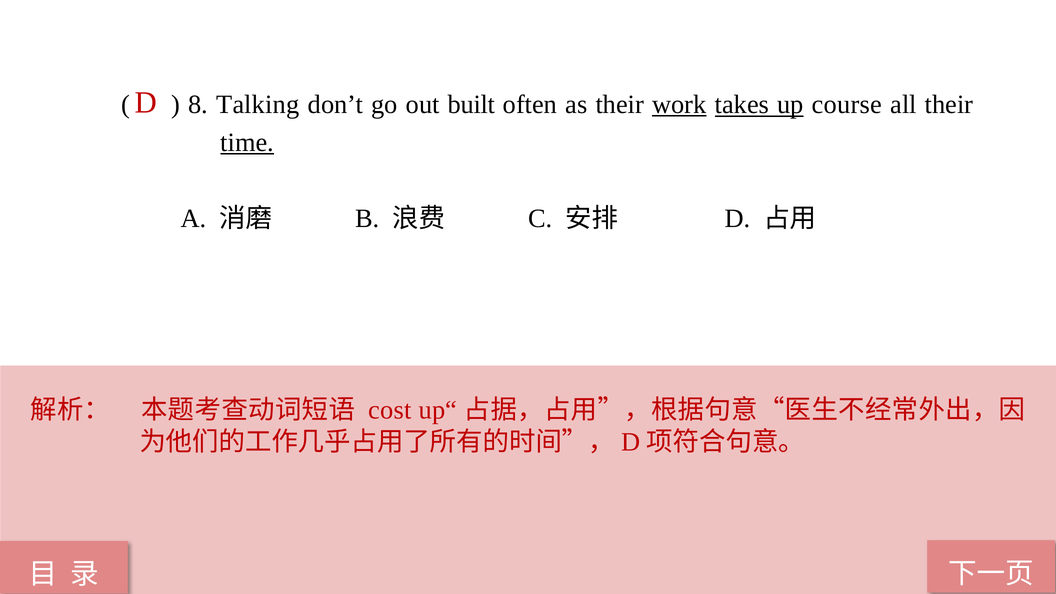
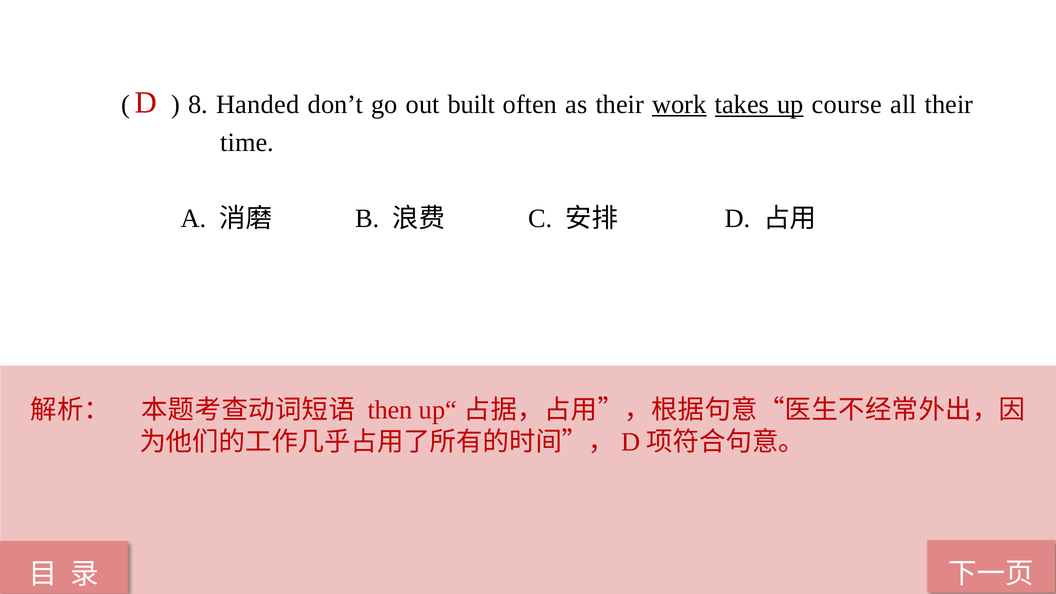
Talking: Talking -> Handed (258, 105)
time underline: present -> none (247, 143)
cost: cost -> then (390, 410)
